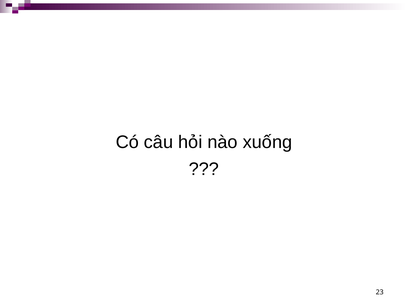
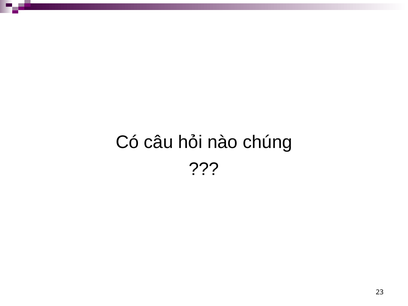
xuống: xuống -> chúng (267, 142)
